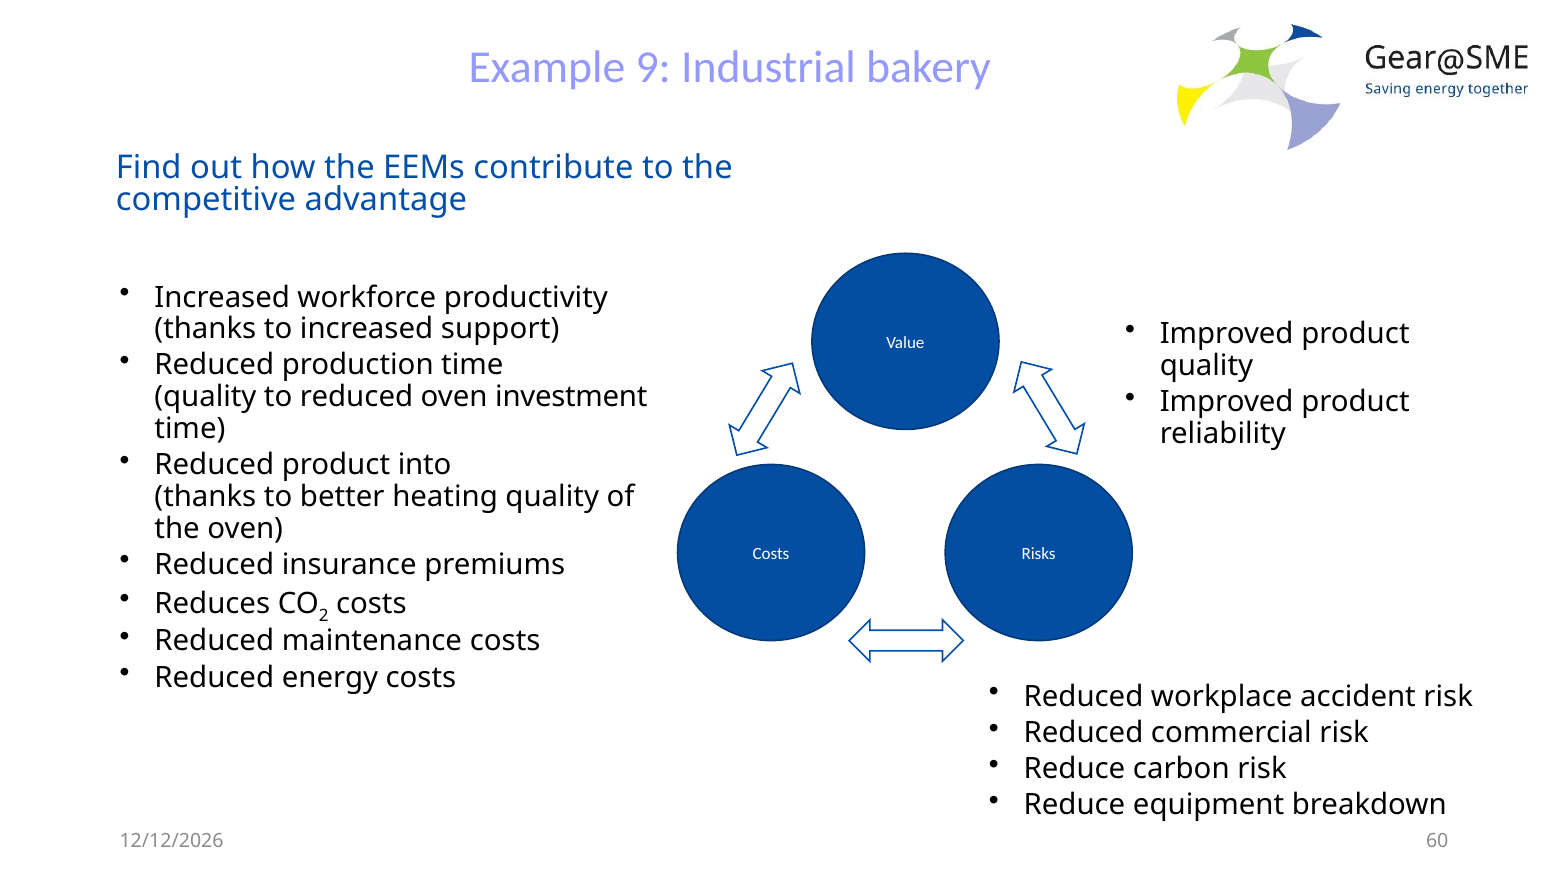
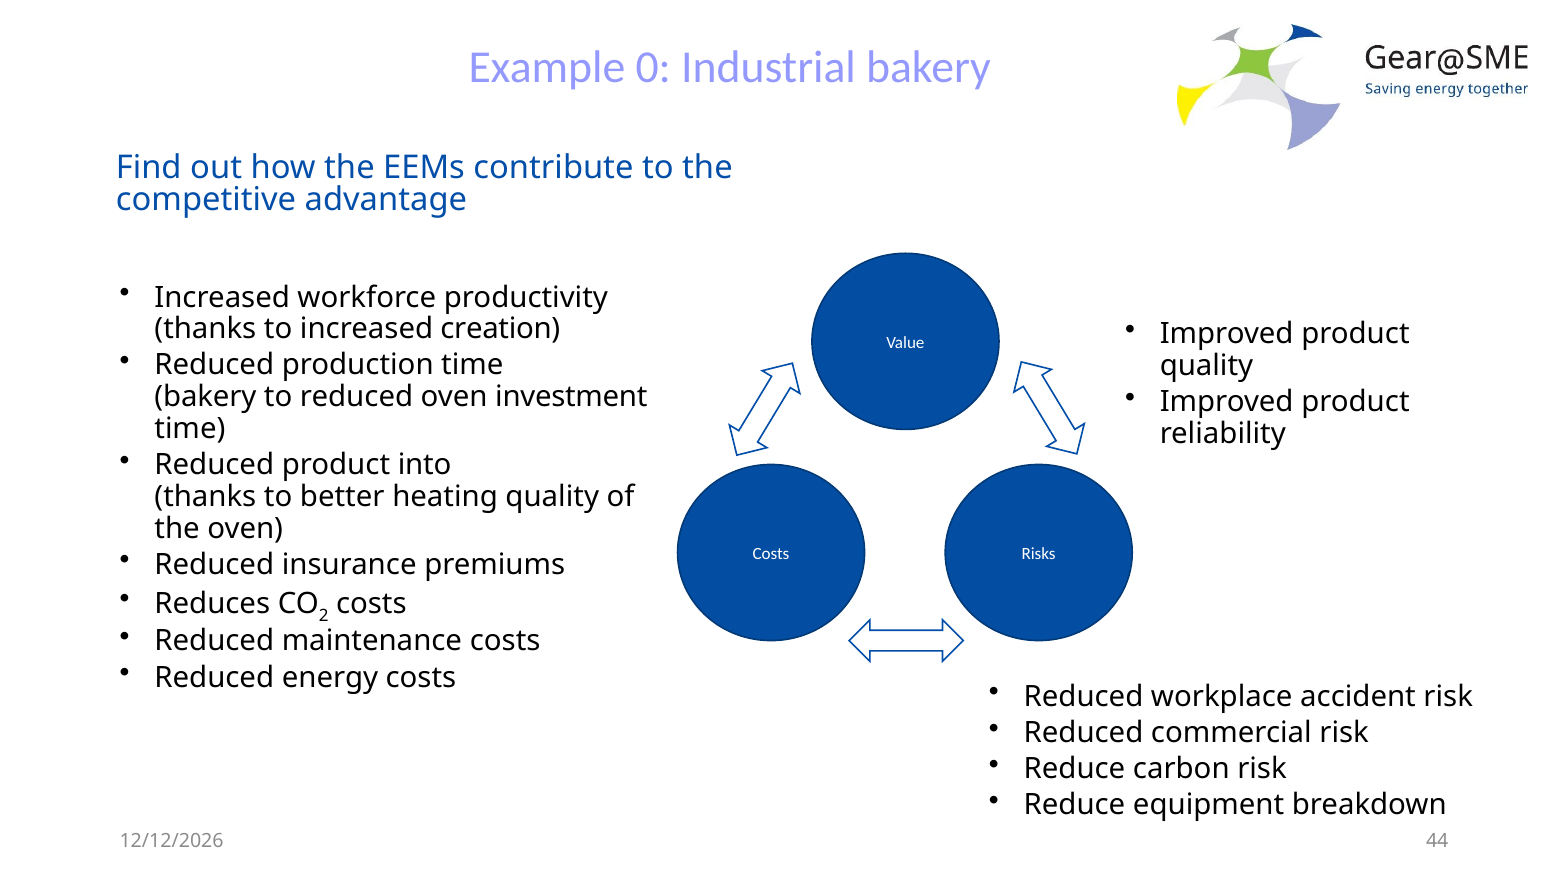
9: 9 -> 0 (653, 67)
support: support -> creation (500, 329)
quality: quality -> bakery (205, 397)
60: 60 -> 44 (1437, 841)
